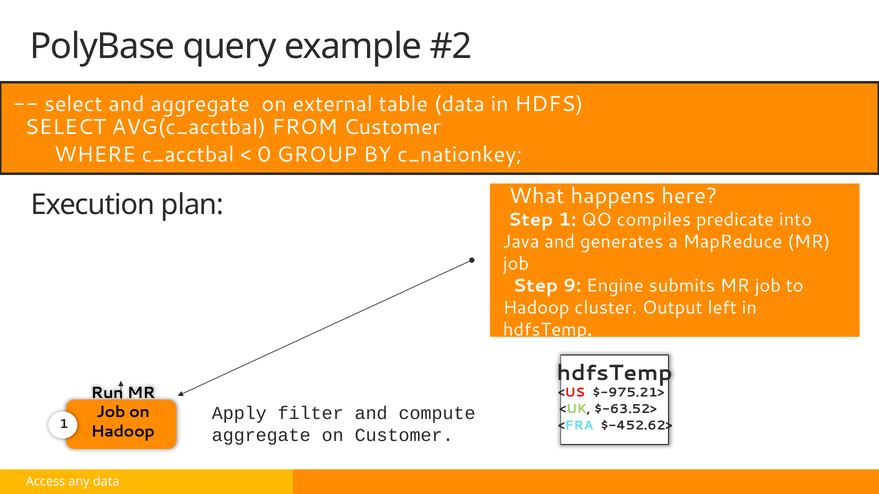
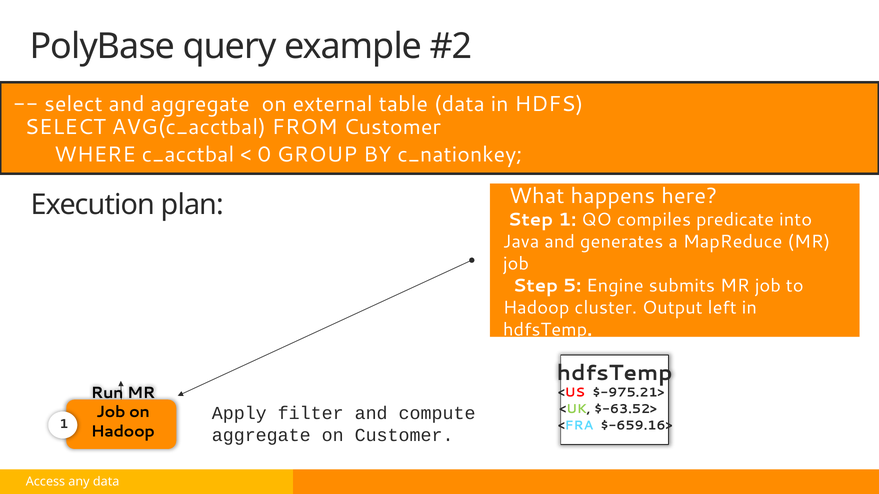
9: 9 -> 5 (572, 286)
$-452.62>: $-452.62> -> $-659.16> (636, 426)
